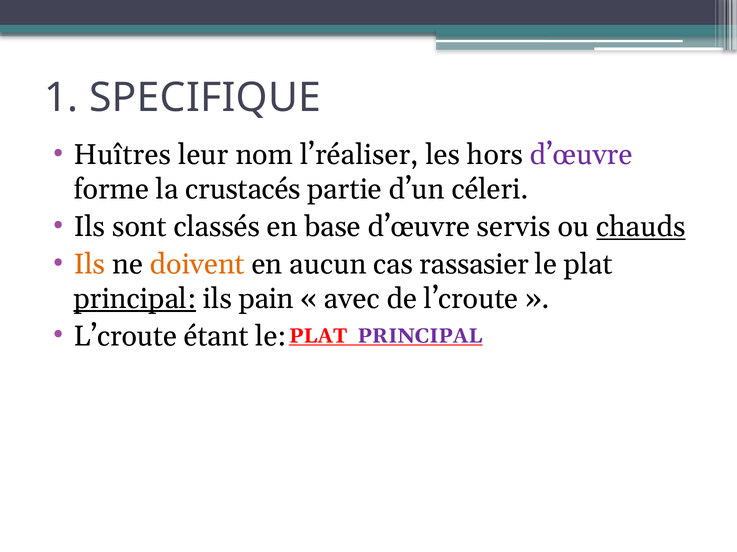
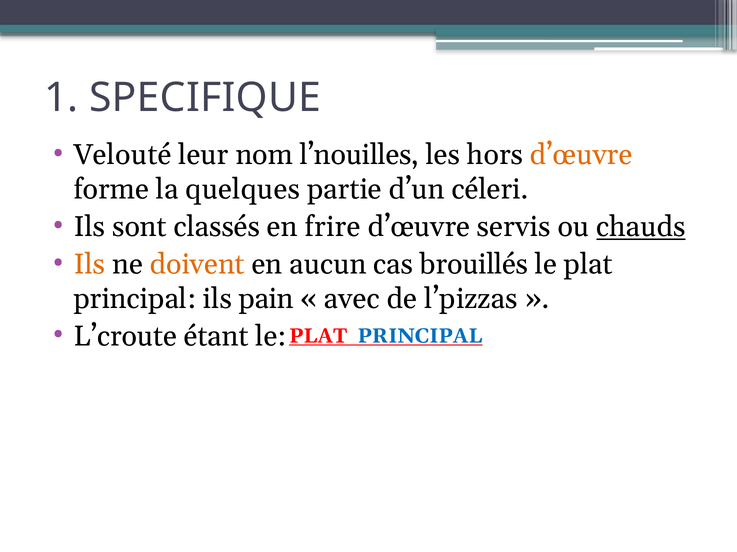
Huîtres: Huîtres -> Velouté (123, 155)
l’réaliser: l’réaliser -> l’nouilles (360, 155)
d’œuvre colour: purple -> orange (581, 155)
crustacés: crustacés -> quelques (243, 190)
base: base -> frire (333, 227)
rassasier: rassasier -> brouillés (474, 265)
principal underline: present -> none (135, 299)
de l’croute: l’croute -> l’pizzas (471, 299)
PRINCIPAL colour: purple -> blue (420, 336)
